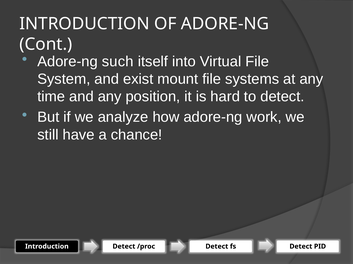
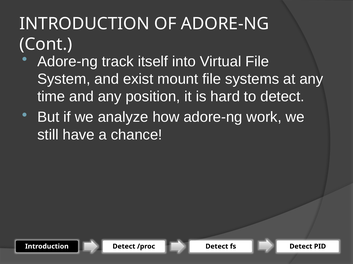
such: such -> track (118, 62)
